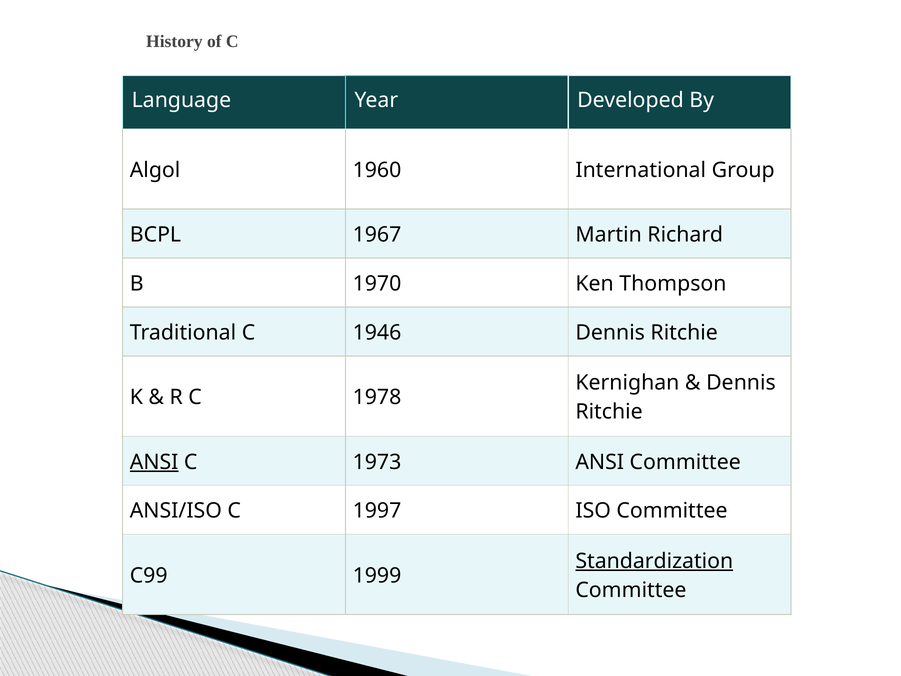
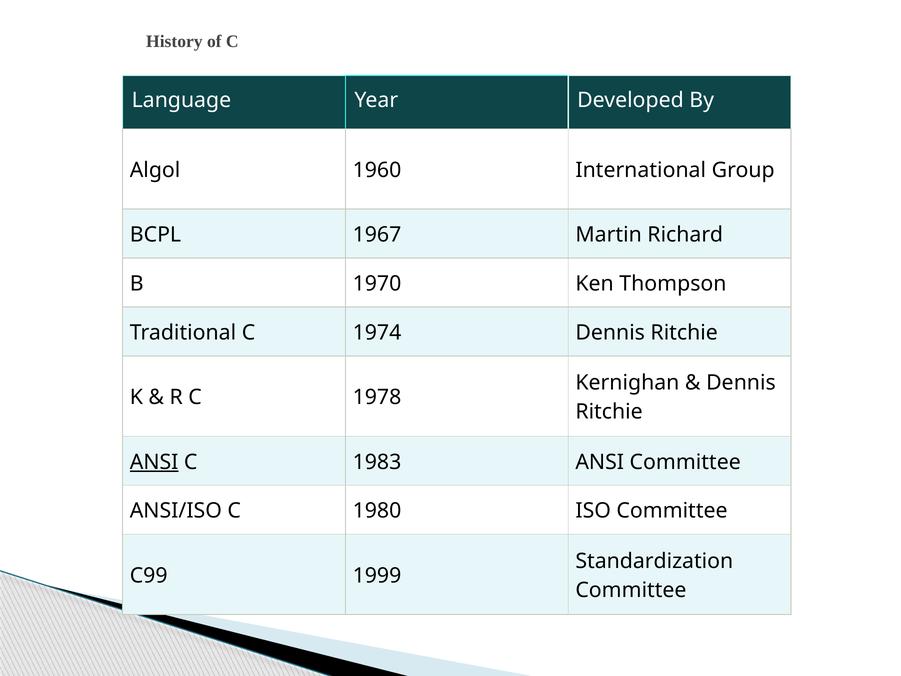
1946: 1946 -> 1974 (377, 333)
1973: 1973 -> 1983 (377, 462)
1997: 1997 -> 1980 (377, 511)
Standardization underline: present -> none (654, 561)
